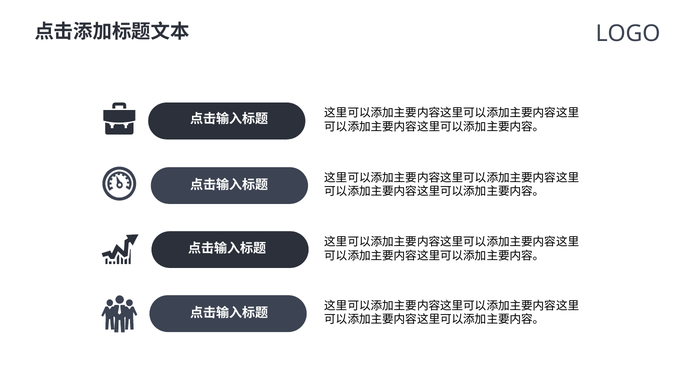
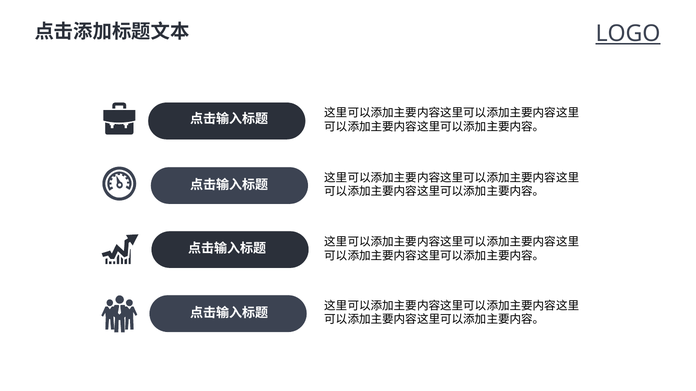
LOGO underline: none -> present (628, 34)
